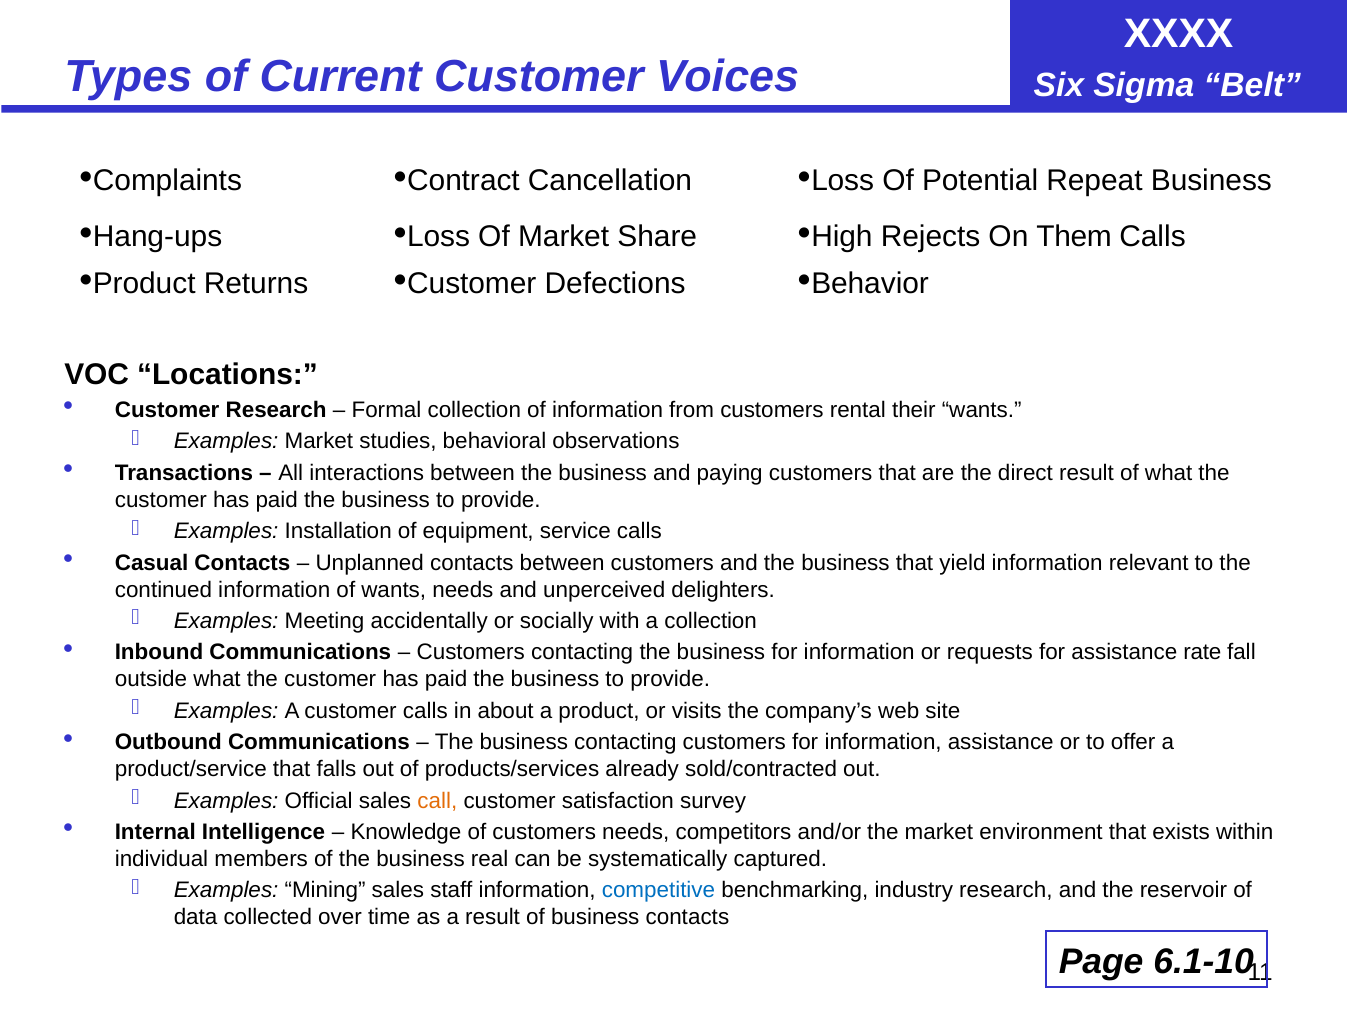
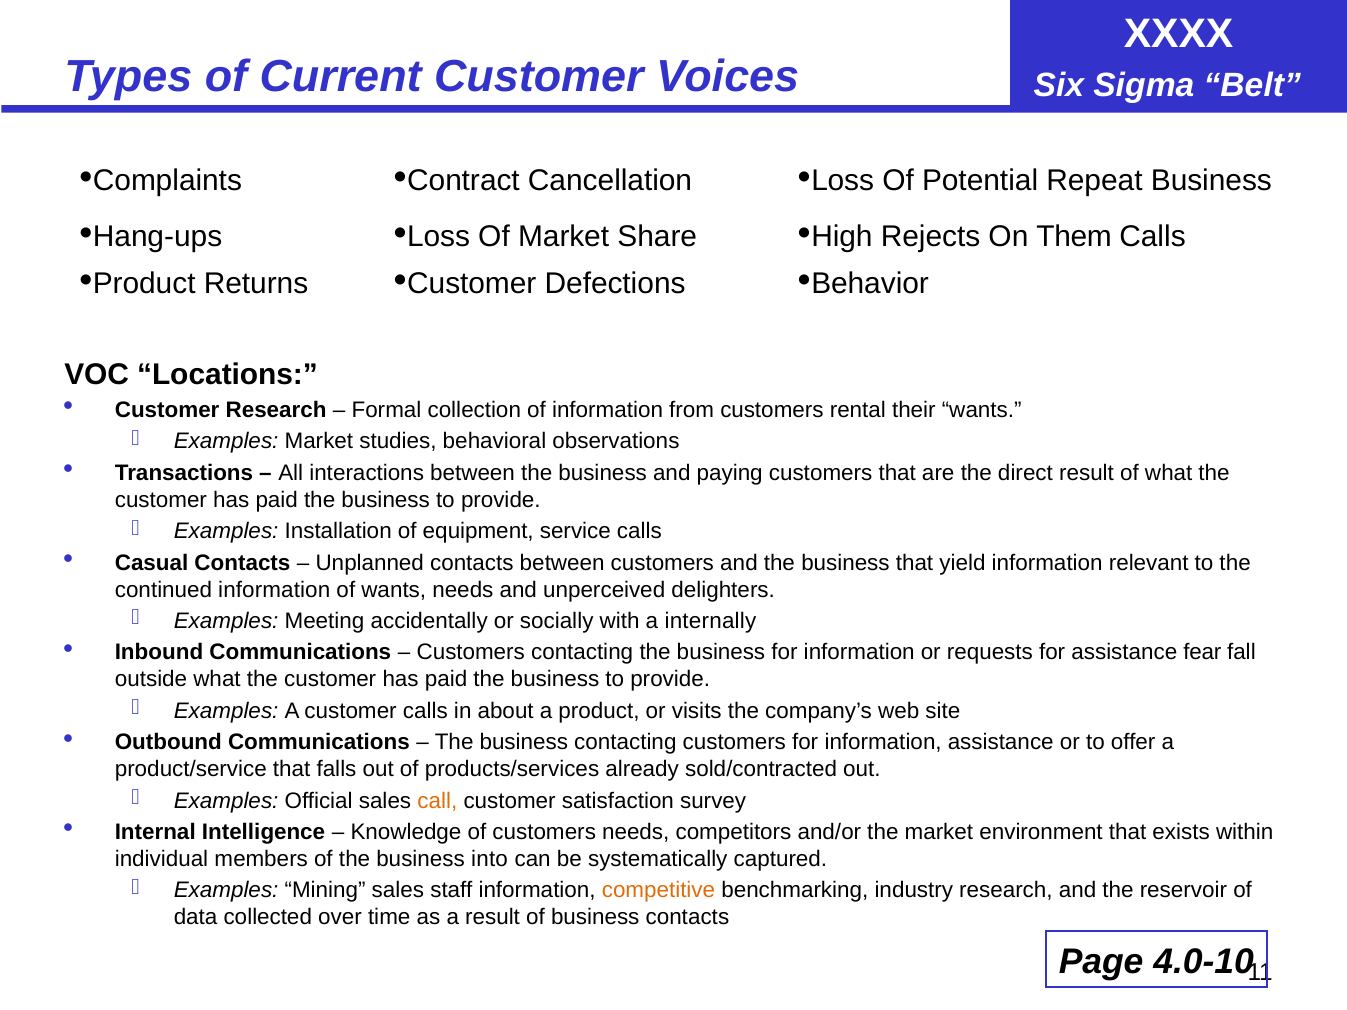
a collection: collection -> internally (710, 621)
rate: rate -> fear (1202, 653)
real: real -> into (490, 859)
competitive colour: blue -> orange (658, 891)
6.1-10: 6.1-10 -> 4.0-10 (1204, 962)
